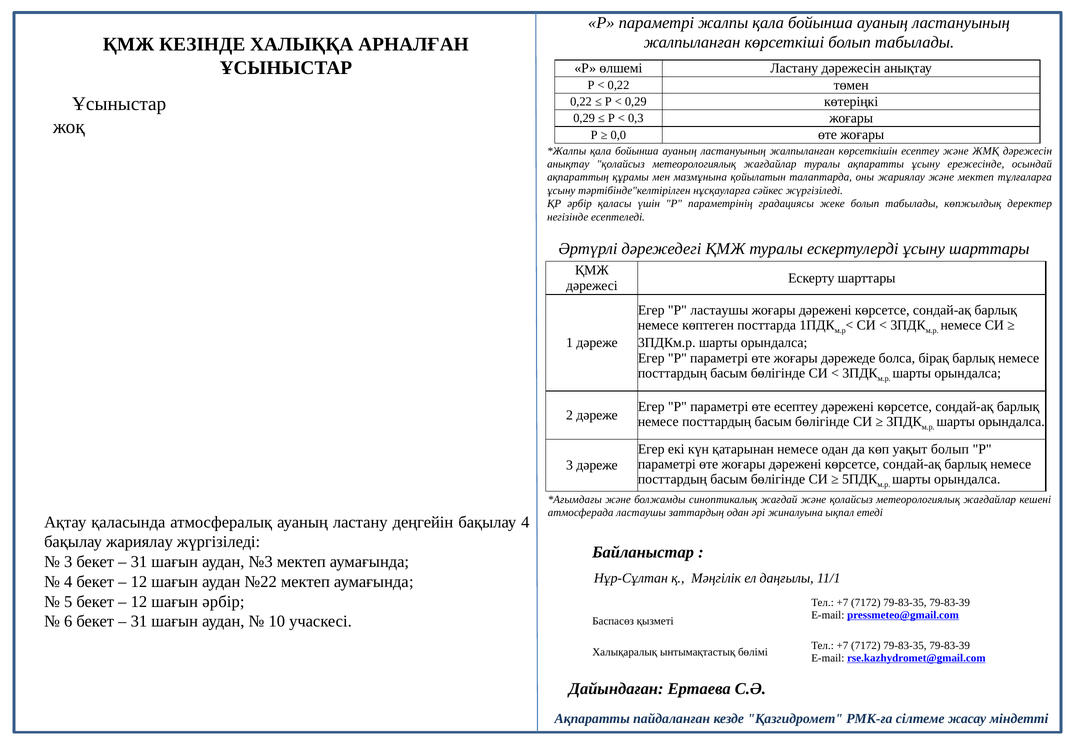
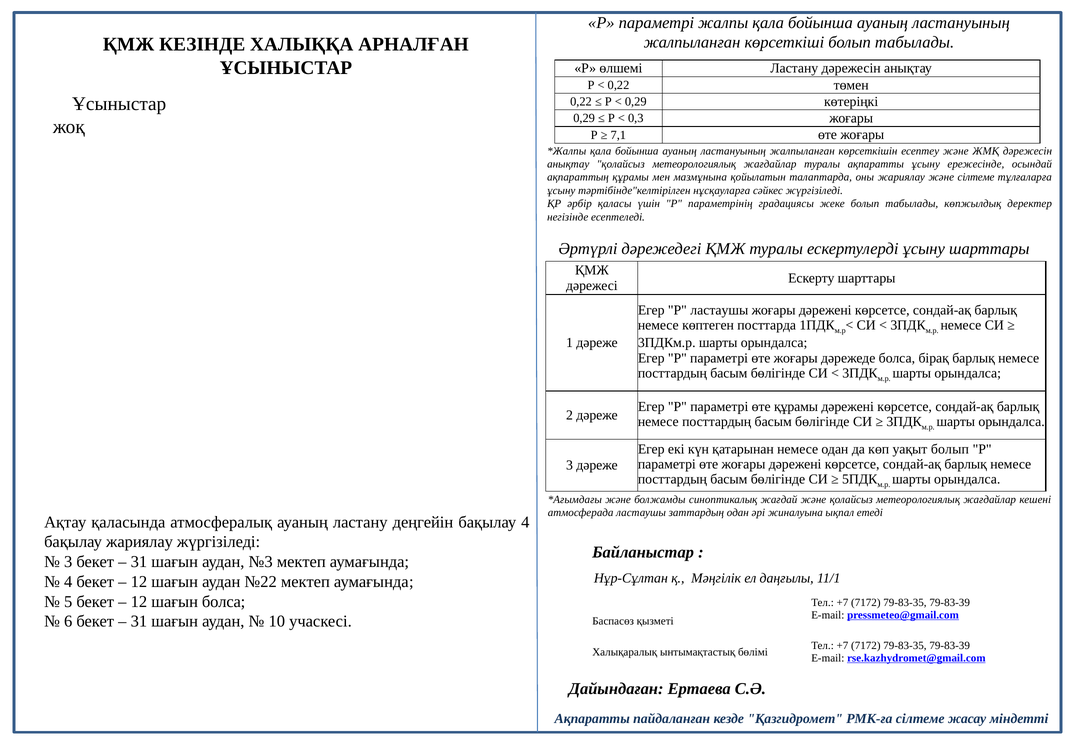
0,0: 0,0 -> 7,1 (618, 135)
және мектеп: мектеп -> сілтеме (976, 177)
өте есептеу: есептеу -> құрамы (796, 406)
шағын әрбір: әрбір -> болса (224, 601)
